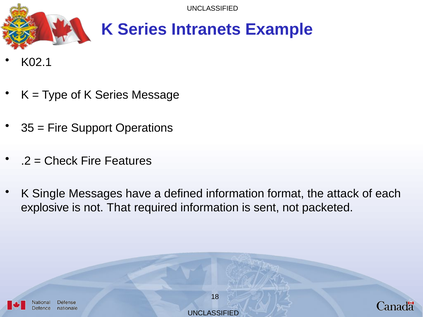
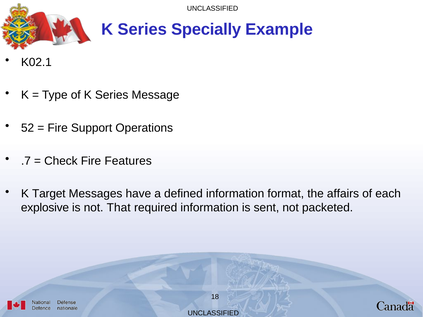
Intranets: Intranets -> Specially (206, 29)
35: 35 -> 52 (28, 128)
.2: .2 -> .7 (26, 161)
Single: Single -> Target (49, 194)
attack: attack -> affairs (343, 194)
